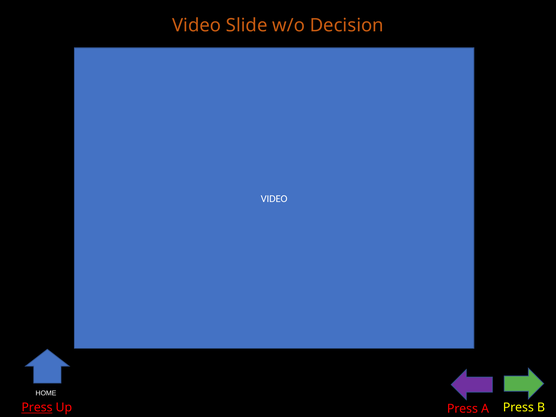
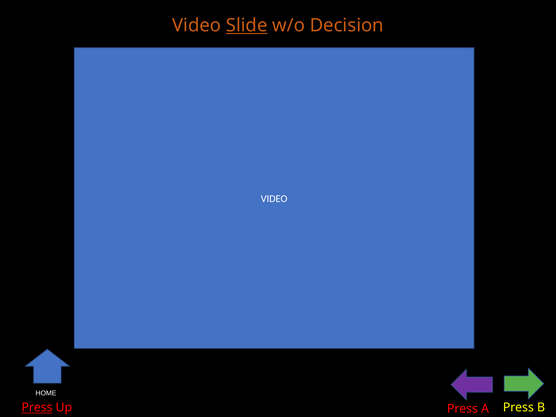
Slide underline: none -> present (247, 26)
